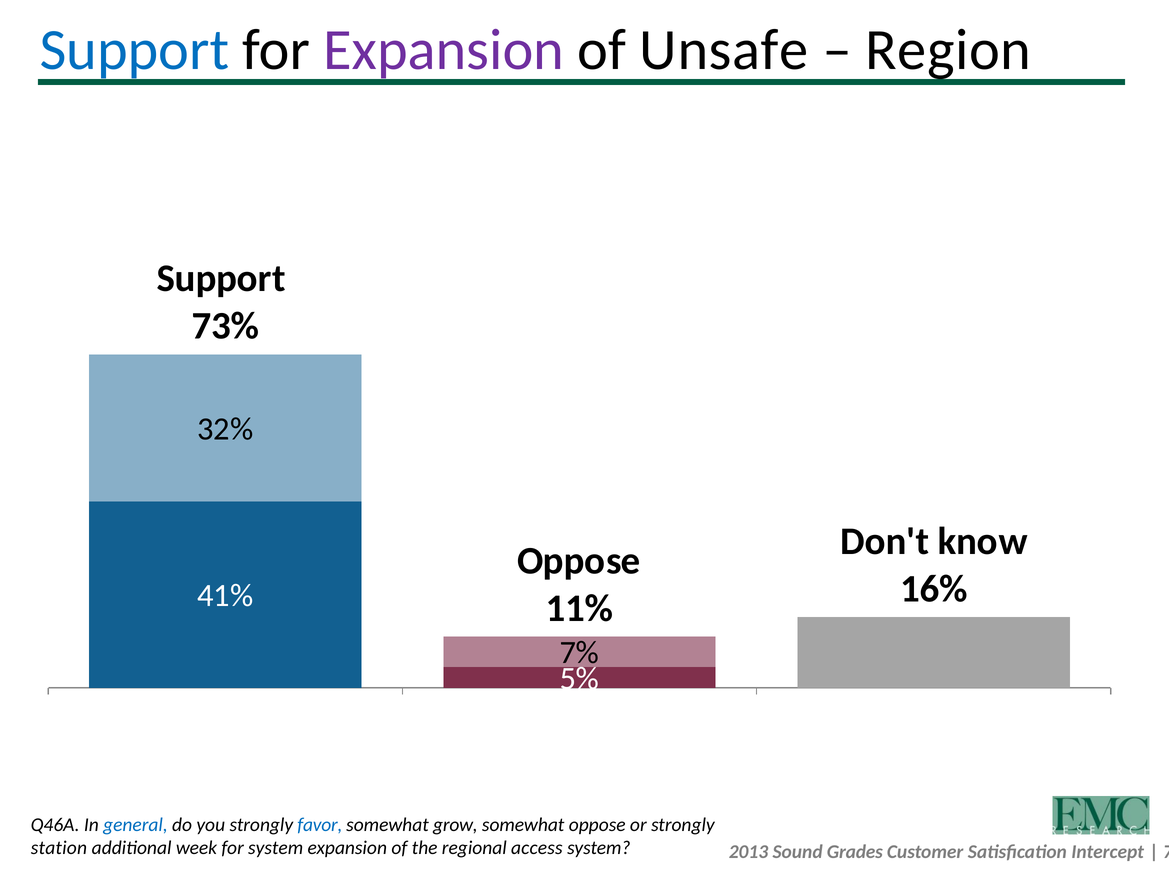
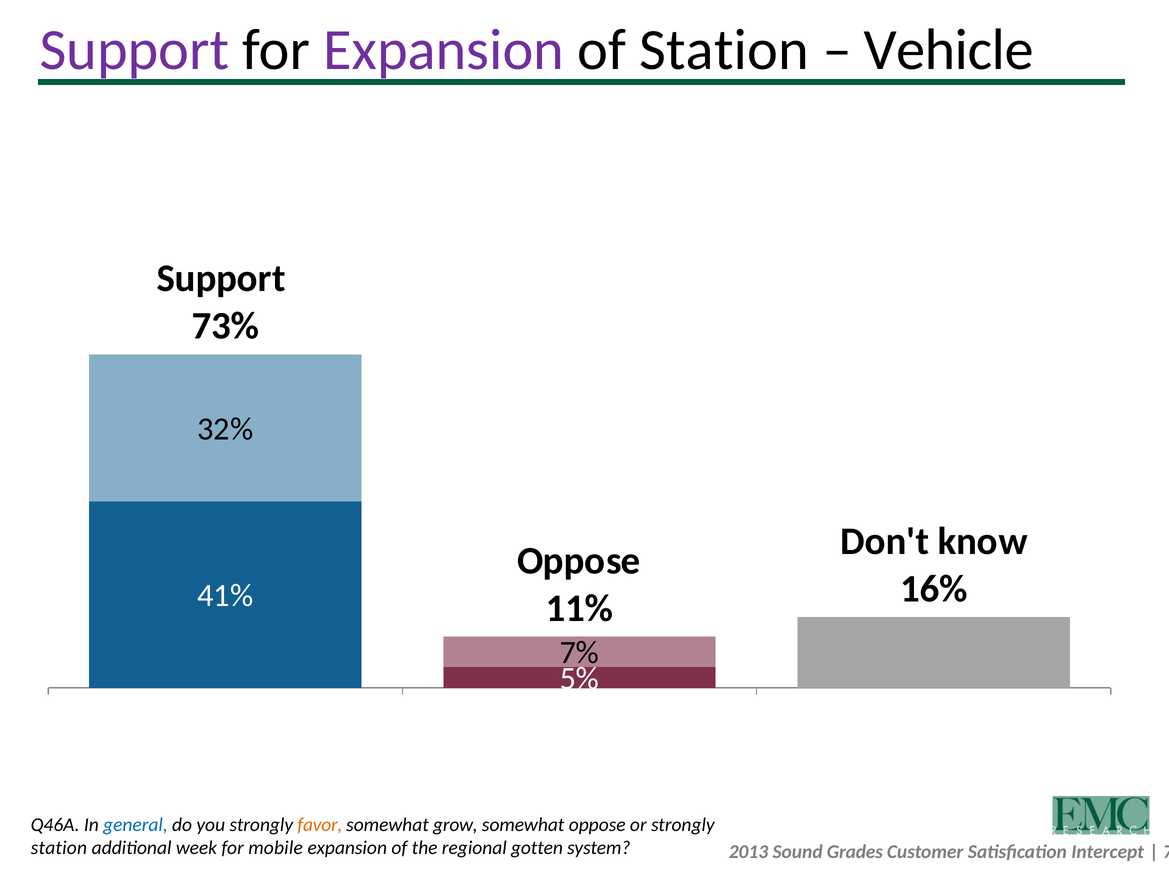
Support colour: blue -> purple (134, 50)
of Unsafe: Unsafe -> Station (724, 50)
Region: Region -> Vehicle (949, 50)
favor colour: blue -> orange (320, 824)
for system: system -> mobile (276, 848)
access: access -> gotten (537, 848)
